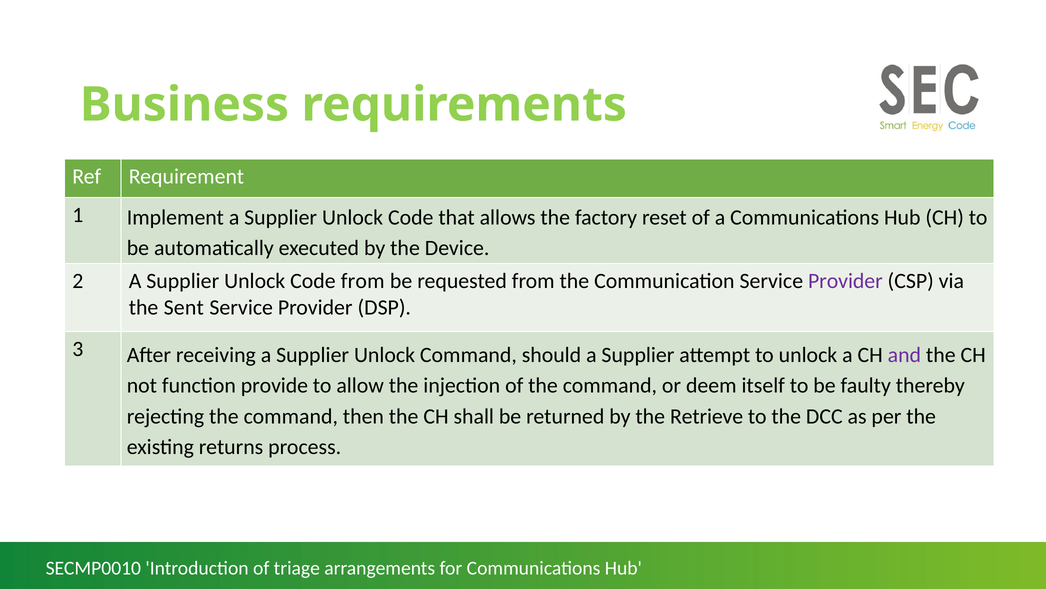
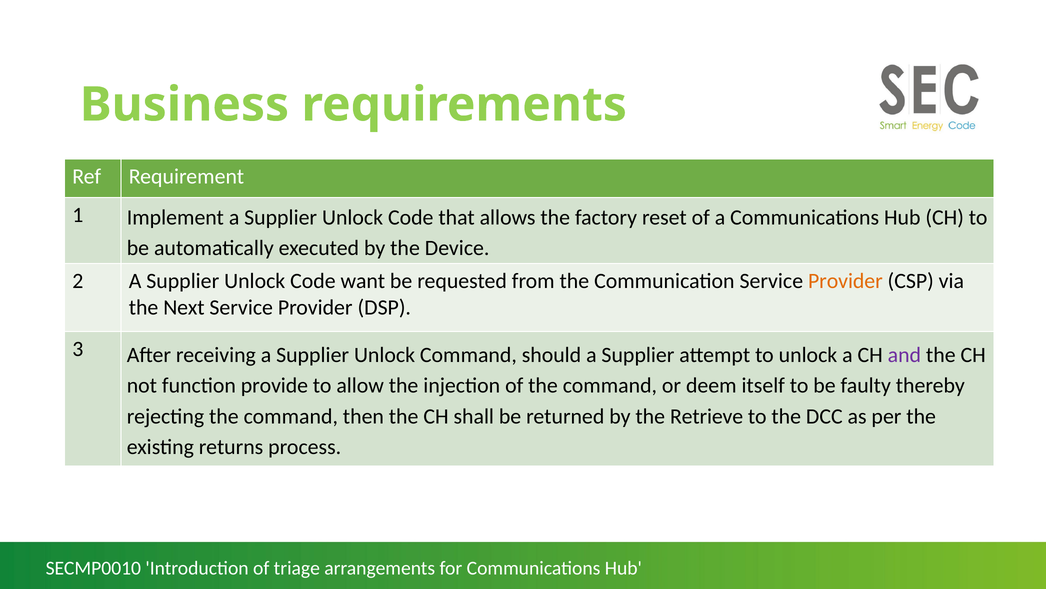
Code from: from -> want (363, 281)
Provider colour: purple -> orange (845, 281)
Sent: Sent -> Next (184, 307)
